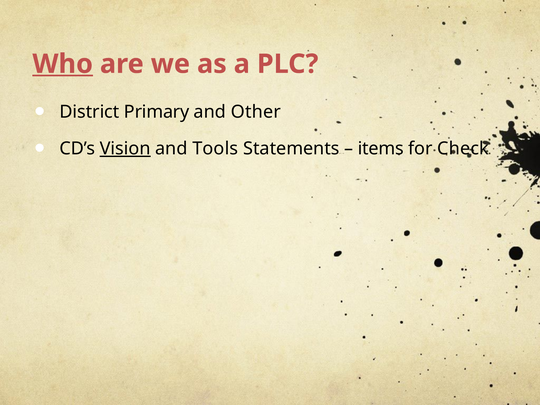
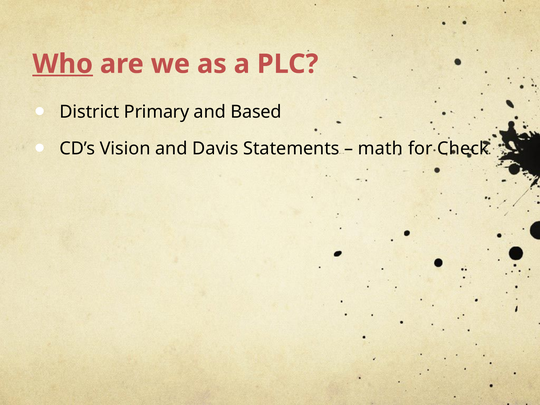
Other: Other -> Based (256, 112)
Vision underline: present -> none (125, 149)
Tools: Tools -> Davis (215, 149)
items: items -> math (381, 149)
